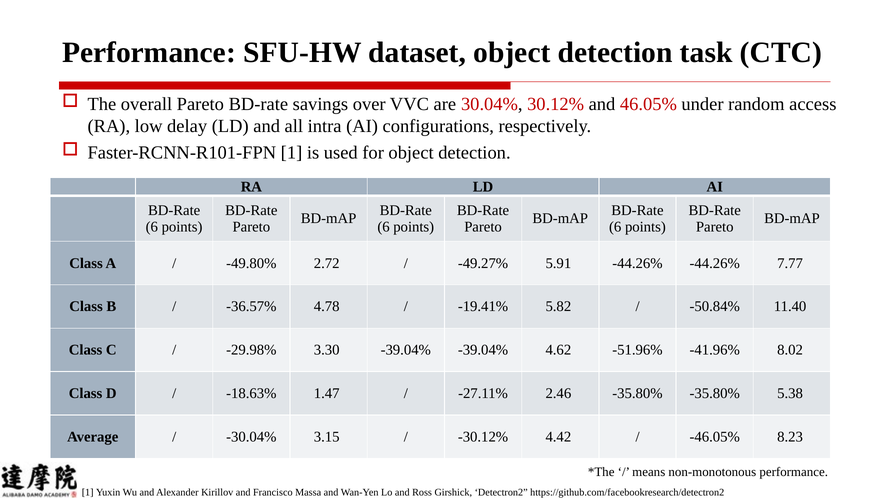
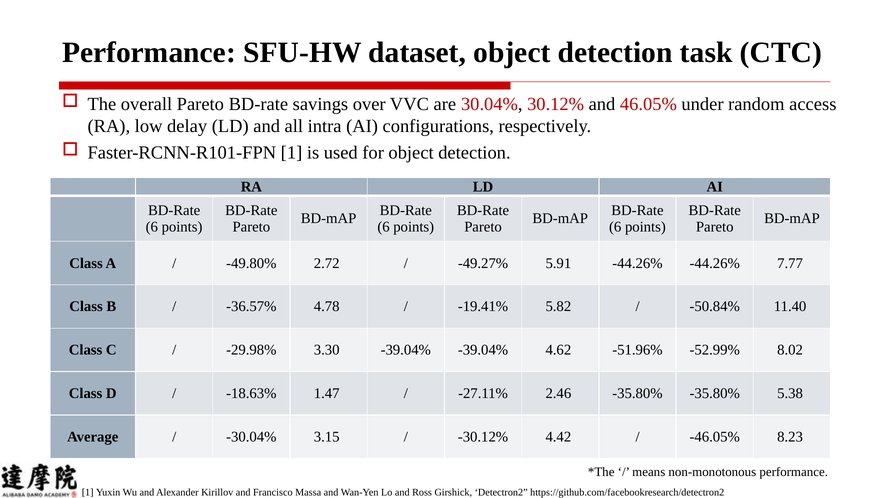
-41.96%: -41.96% -> -52.99% (715, 350)
